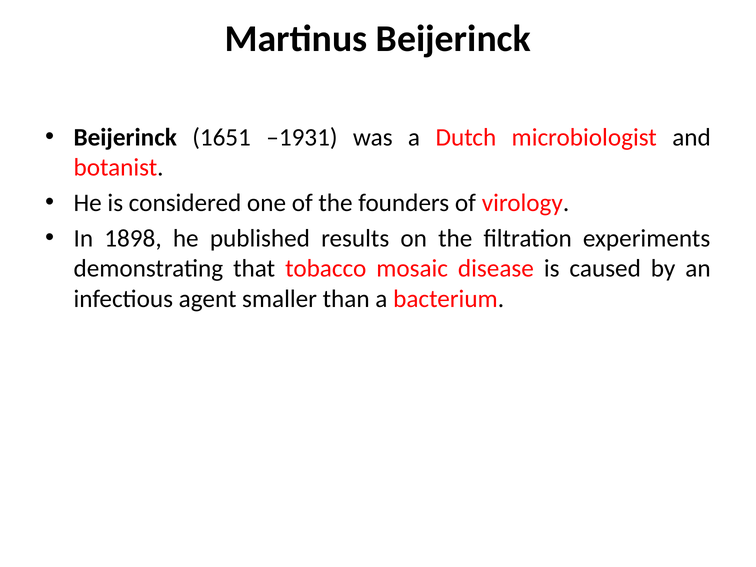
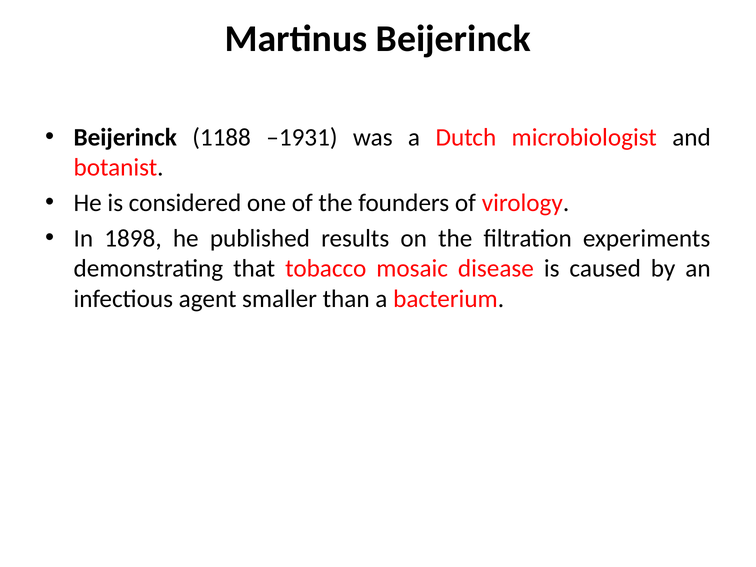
1651: 1651 -> 1188 (222, 137)
